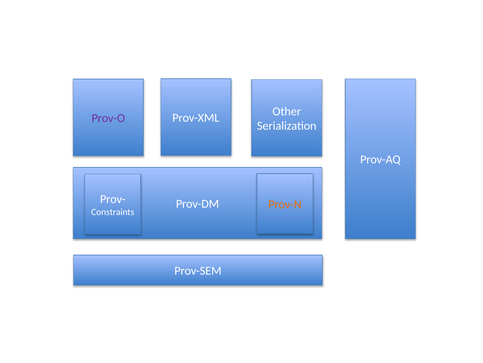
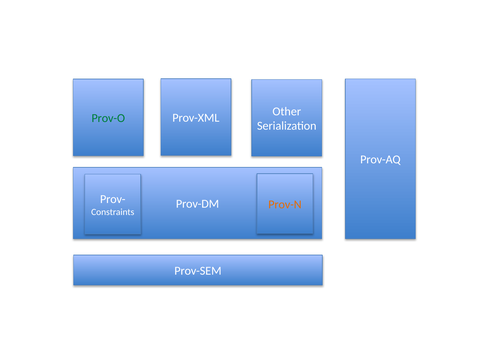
Prov-O colour: purple -> green (108, 118)
